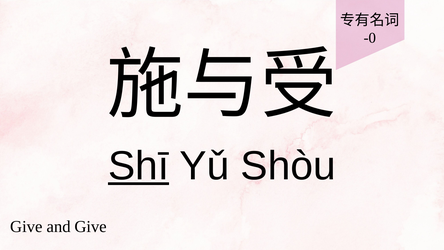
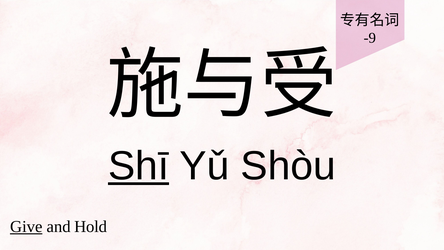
-0: -0 -> -9 (370, 38)
Give underline: none -> present (26, 226)
and Give: Give -> Hold (91, 226)
